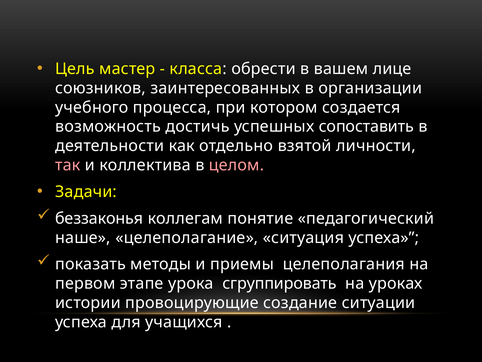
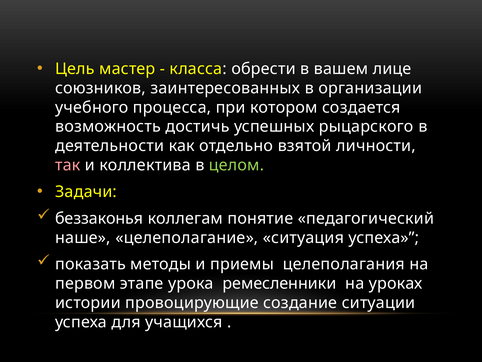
сопоставить: сопоставить -> рыцарского (366, 127)
целом colour: pink -> light green (237, 165)
сгруппировать: сгруппировать -> ремесленники (279, 283)
